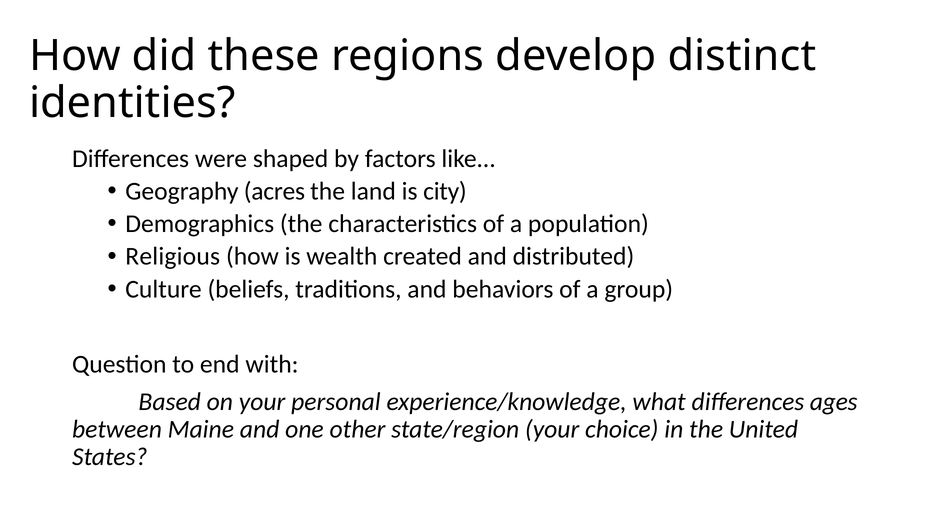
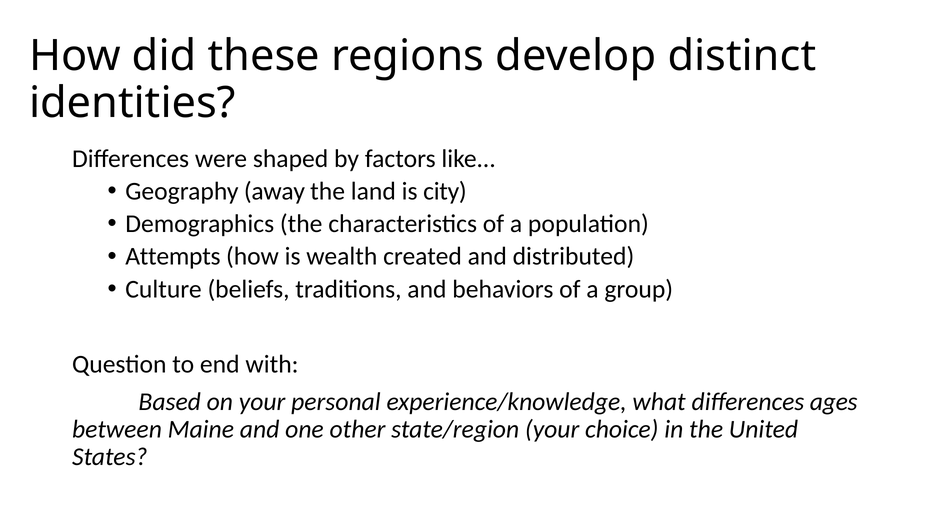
acres: acres -> away (274, 191)
Religious: Religious -> Attempts (173, 257)
